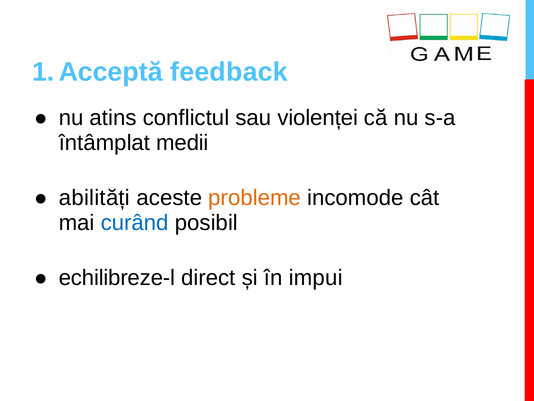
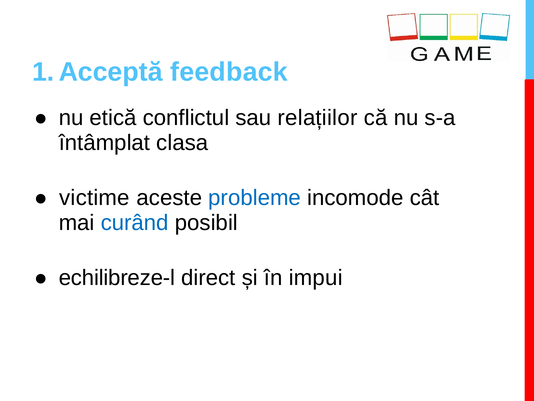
atins: atins -> etică (113, 118)
violenței: violenței -> relațiilor (318, 118)
medii: medii -> clasa (182, 143)
abilități: abilități -> victime (94, 198)
probleme colour: orange -> blue (255, 198)
